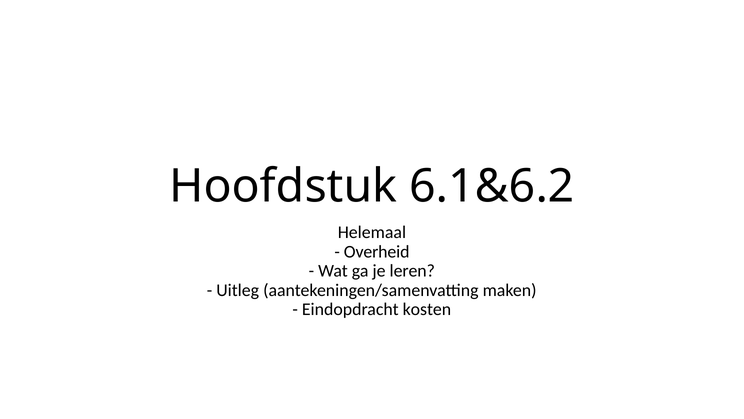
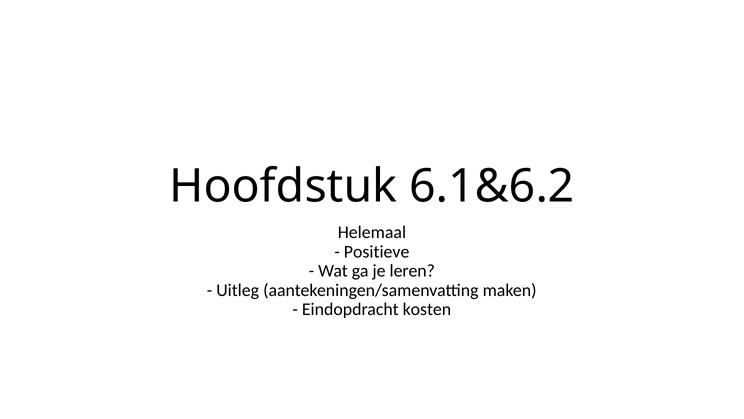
Overheid: Overheid -> Positieve (377, 251)
